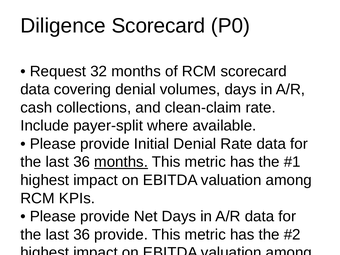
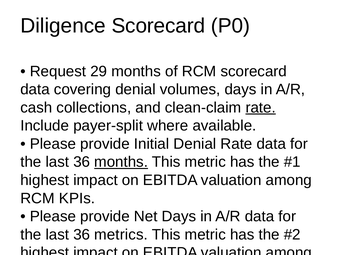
32: 32 -> 29 (99, 71)
rate underline: none -> present (261, 108)
36 provide: provide -> metrics (121, 235)
